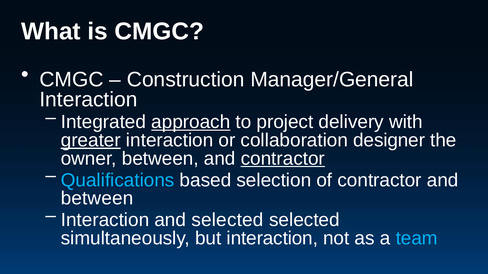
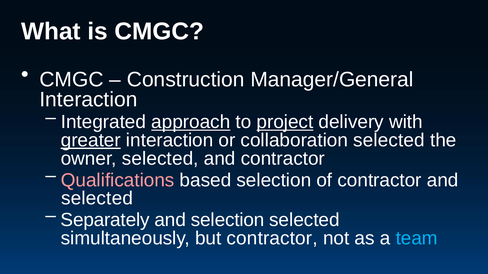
project underline: none -> present (285, 122)
collaboration designer: designer -> selected (389, 141)
owner between: between -> selected (160, 159)
contractor underline: present -> none (283, 159)
Qualifications colour: light blue -> pink (118, 180)
between: between -> selected (97, 199)
Interaction: Interaction -> Separately (105, 220)
and selected: selected -> selection (228, 220)
but interaction: interaction -> contractor (272, 239)
